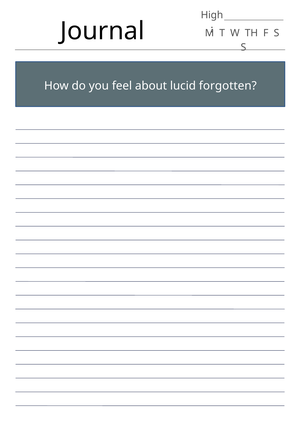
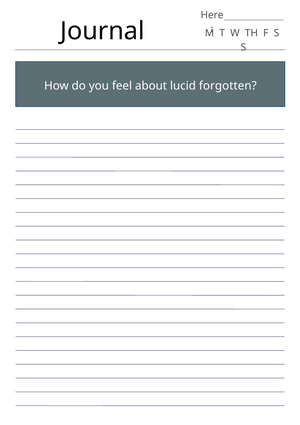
High: High -> Here (212, 15)
